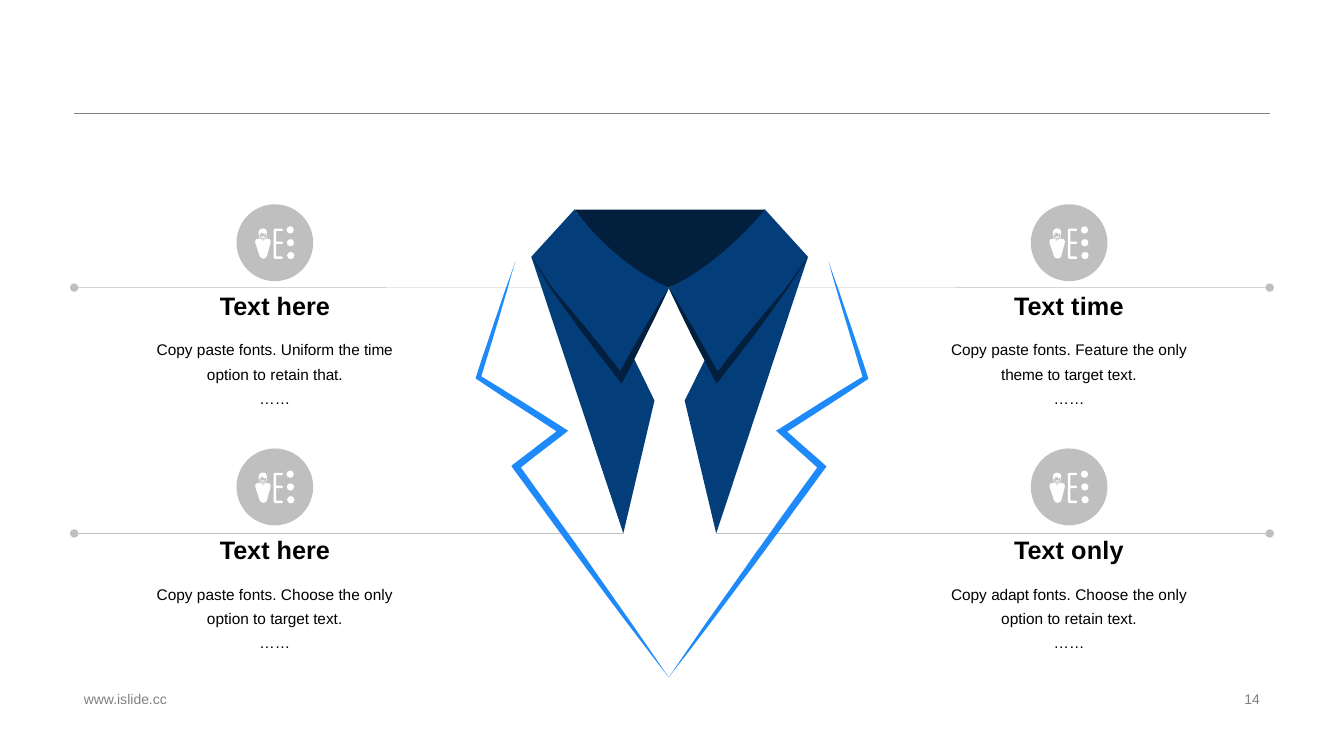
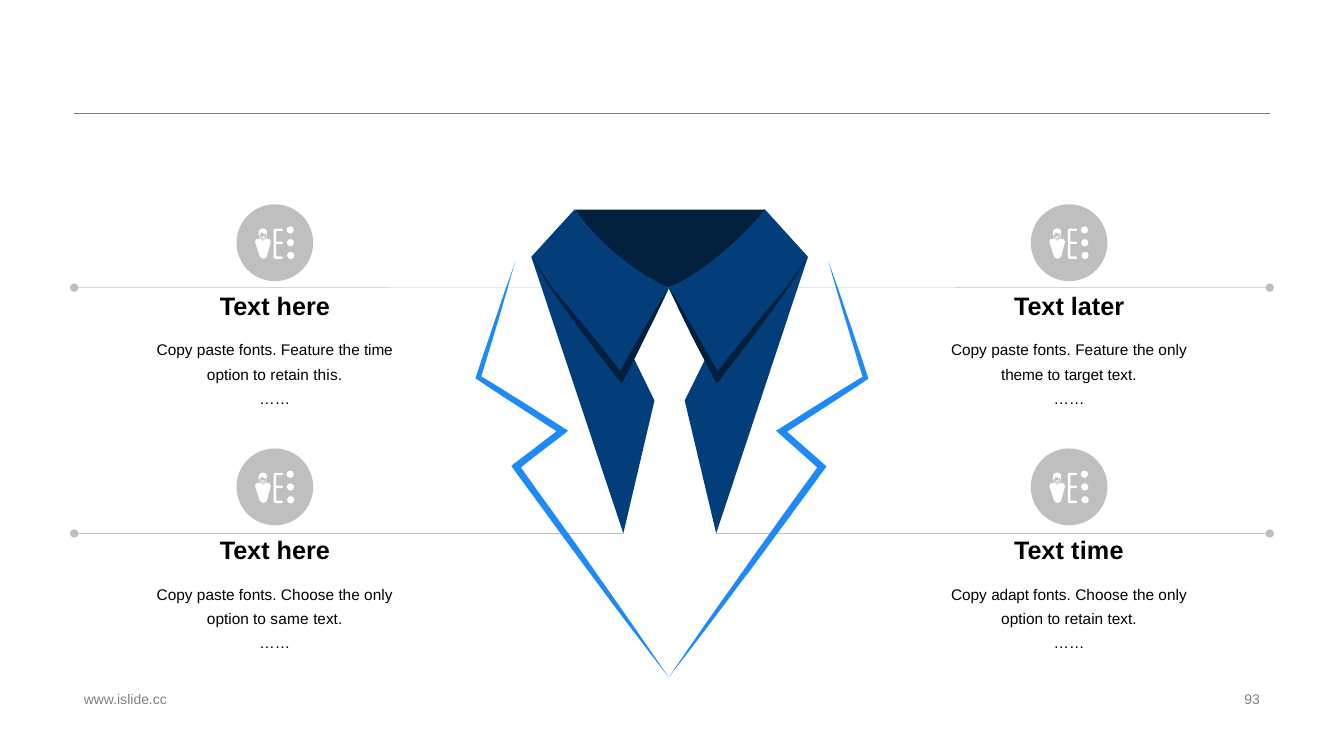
Text time: time -> later (1098, 307)
Uniform: Uniform -> Feature (308, 351)
that: that -> this (328, 375)
Text only: only -> time (1097, 552)
option to target: target -> same (290, 619)
14: 14 -> 93 (1252, 700)
